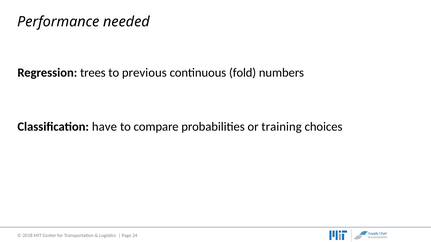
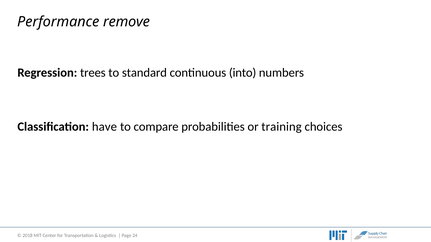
needed: needed -> remove (126, 22)
previous: previous -> standard (144, 73)
fold: fold -> into (243, 73)
